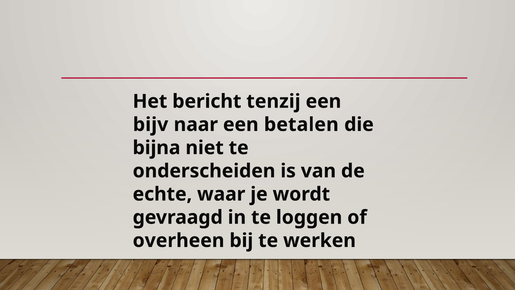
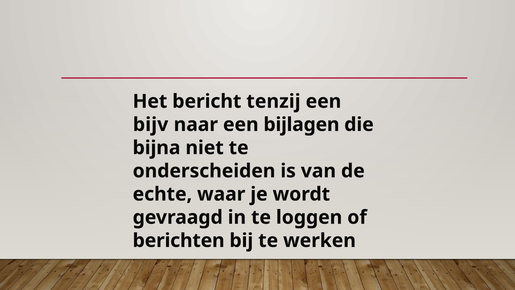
betalen: betalen -> bijlagen (301, 124)
overheen: overheen -> berichten (179, 240)
